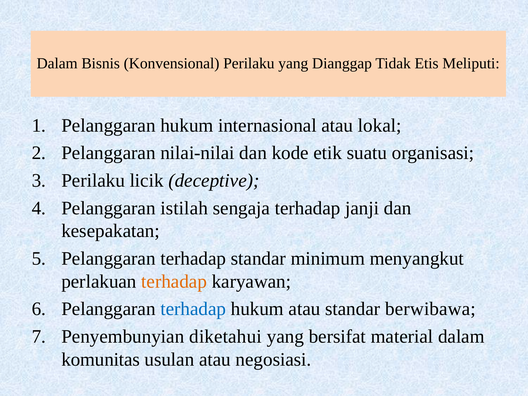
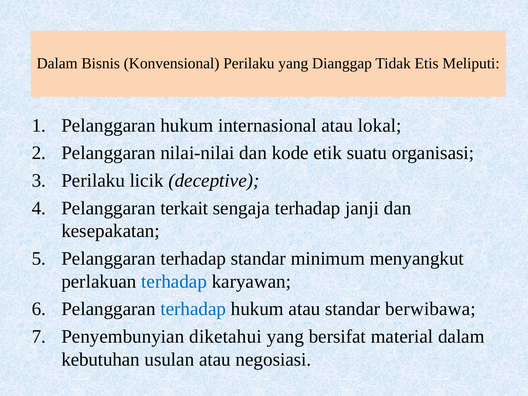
istilah: istilah -> terkait (184, 208)
terhadap colour: orange -> blue (174, 281)
komunitas: komunitas -> kebutuhan (101, 359)
